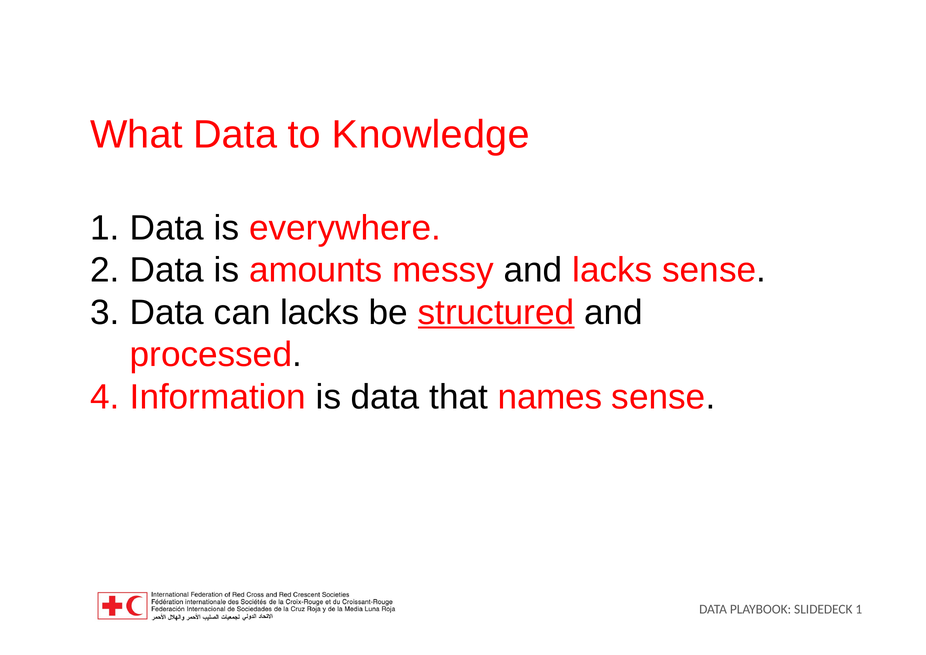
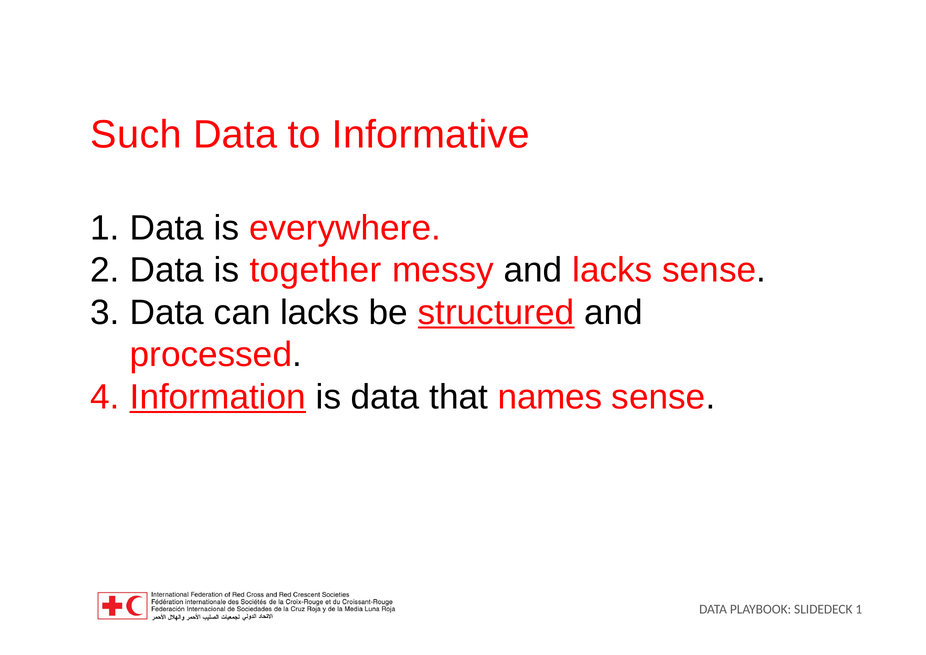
What: What -> Such (136, 135)
Knowledge: Knowledge -> Informative (431, 135)
amounts: amounts -> together (316, 270)
Information underline: none -> present (218, 397)
